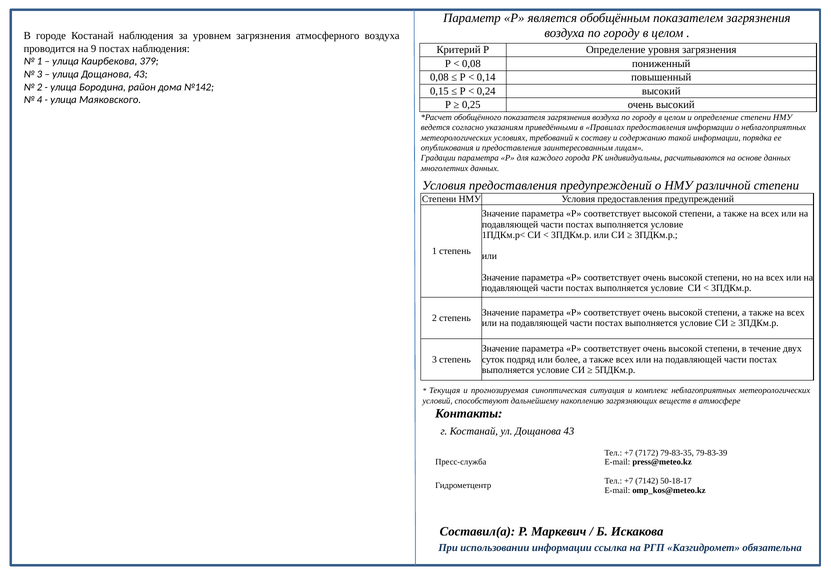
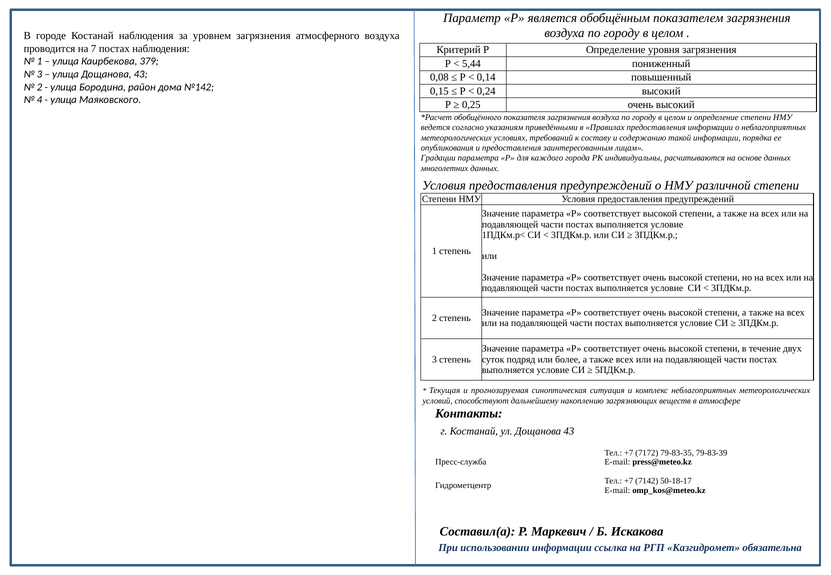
9: 9 -> 7 (94, 49)
0,08: 0,08 -> 5,44 (471, 64)
